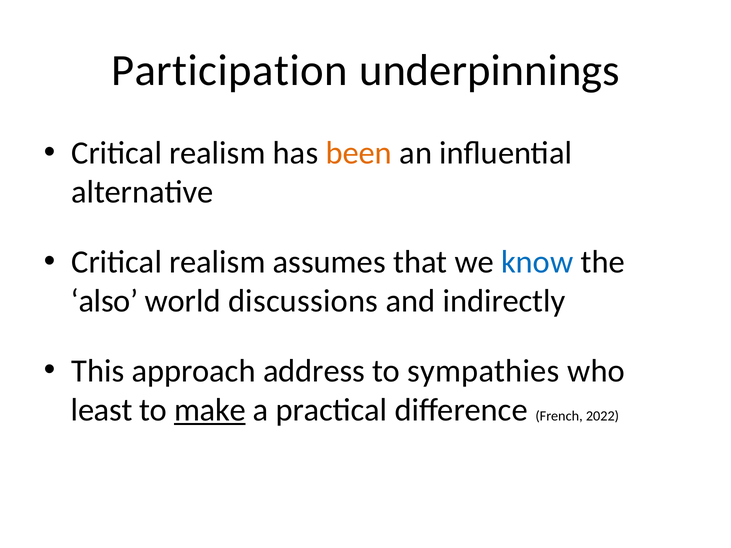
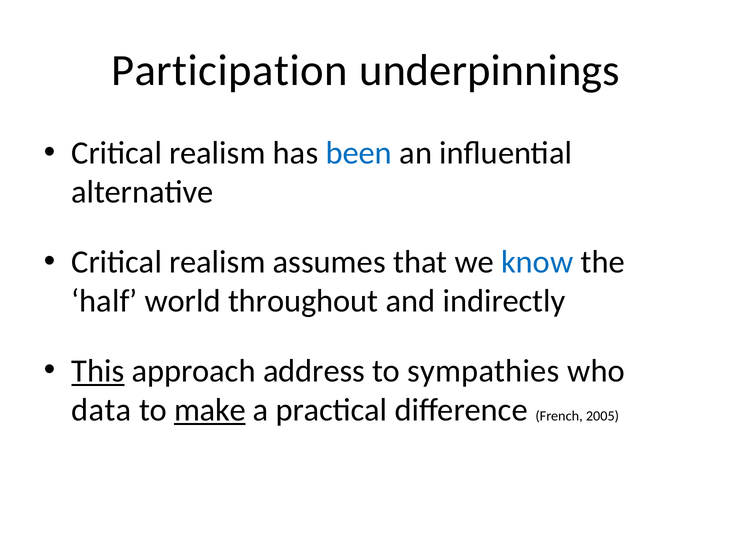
been colour: orange -> blue (359, 153)
also: also -> half (104, 301)
discussions: discussions -> throughout (303, 301)
This underline: none -> present (98, 371)
least: least -> data (101, 410)
2022: 2022 -> 2005 (602, 416)
